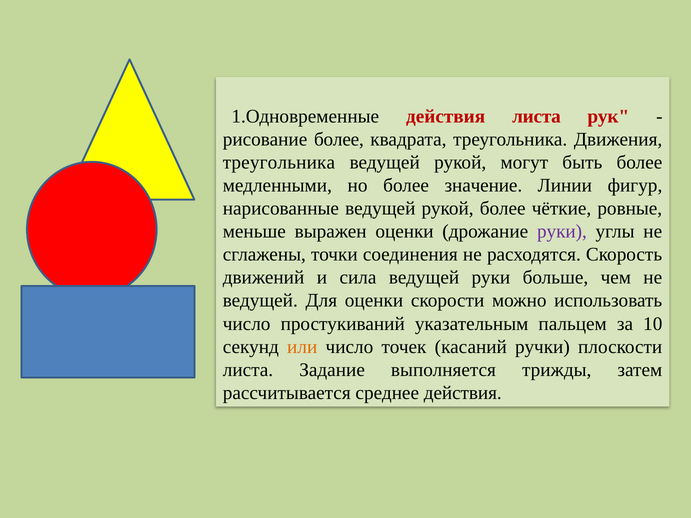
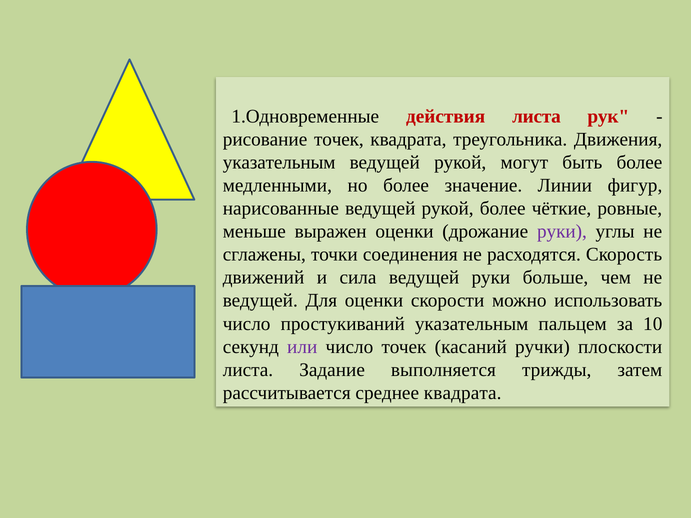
рисование более: более -> точек (339, 140)
треугольника: треугольника -> указательным (279, 163)
или colour: orange -> purple (302, 347)
среднее действия: действия -> квадрата (463, 393)
